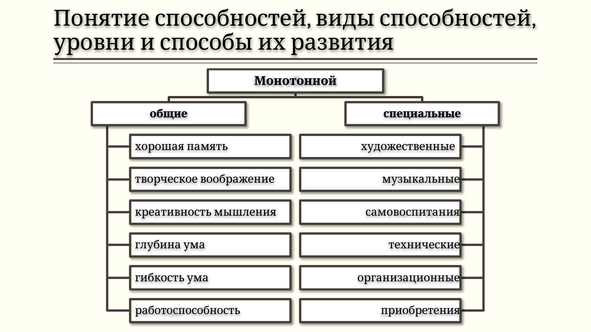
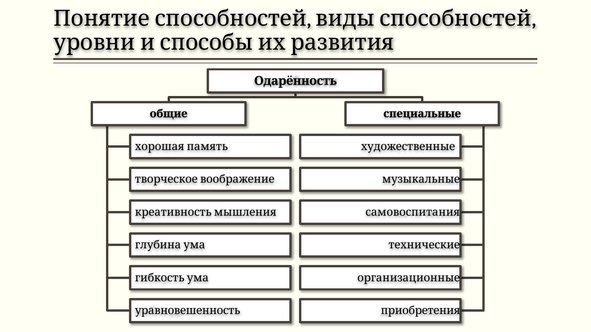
Монотонной: Монотонной -> Одарённость (295, 81)
работоспособность: работоспособность -> уравновешенность (188, 311)
